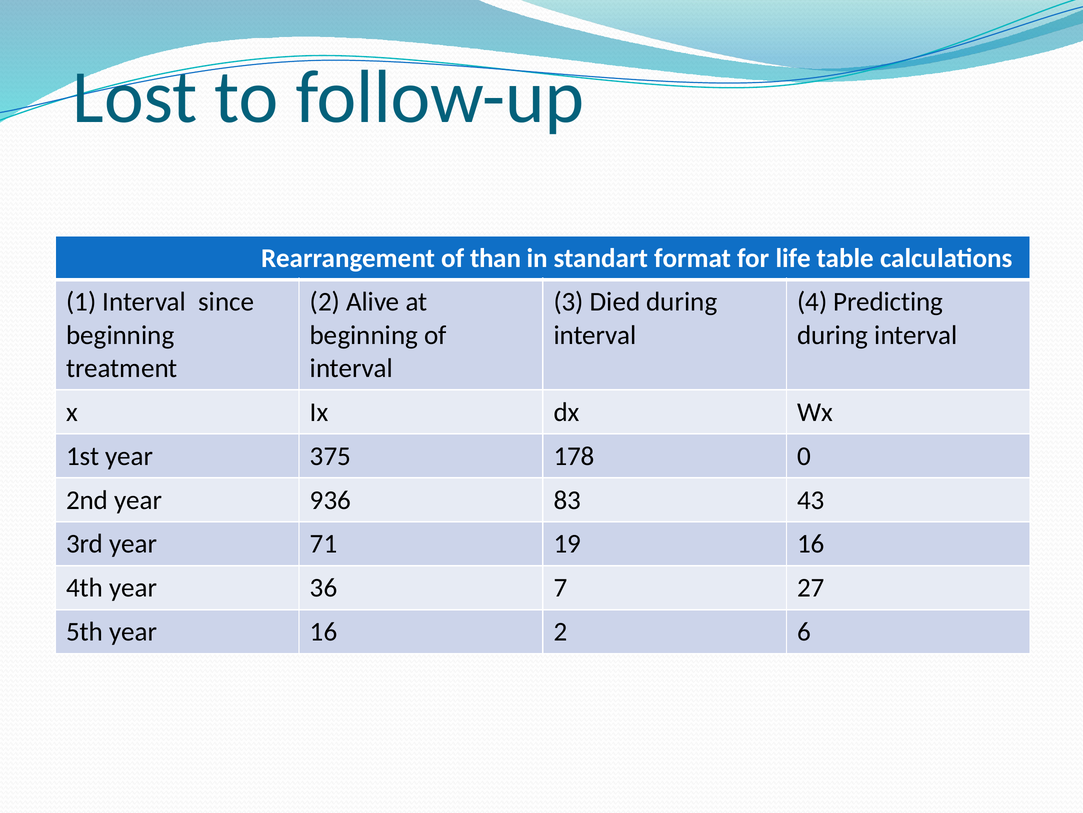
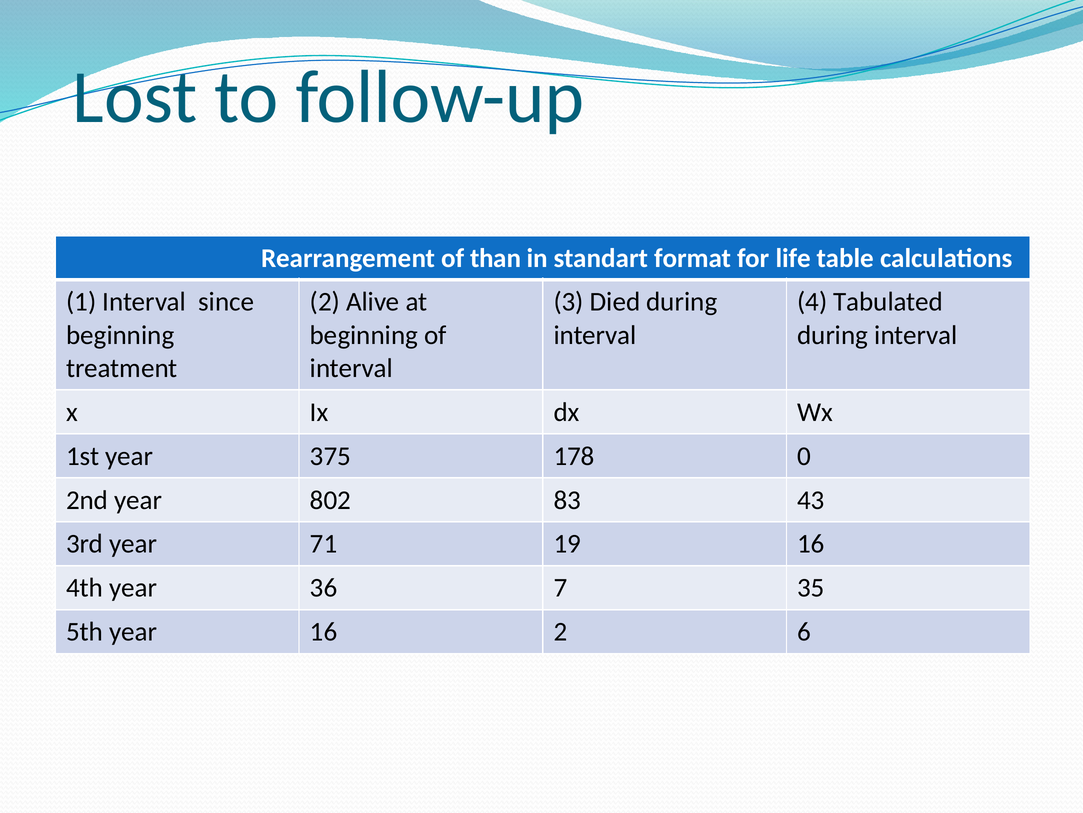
Predicting: Predicting -> Tabulated (888, 302)
936: 936 -> 802 (330, 500)
27: 27 -> 35 (811, 587)
